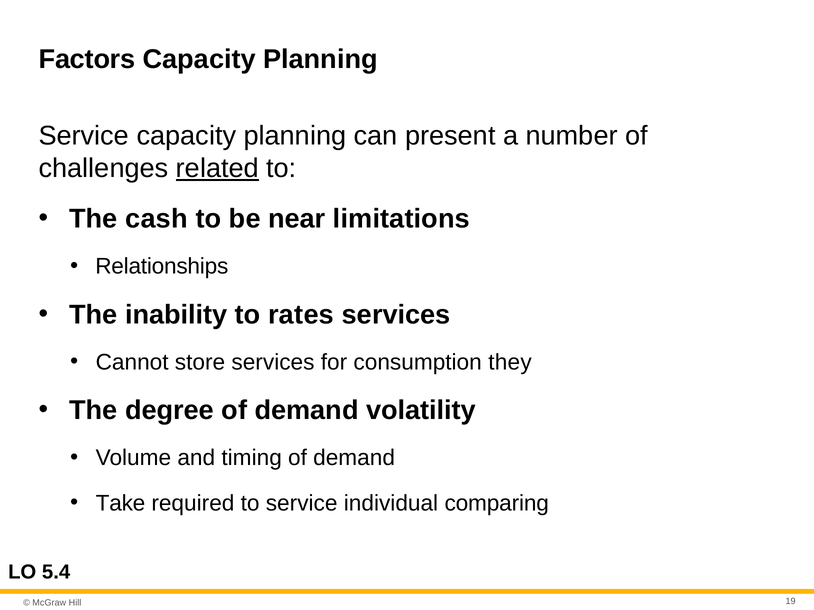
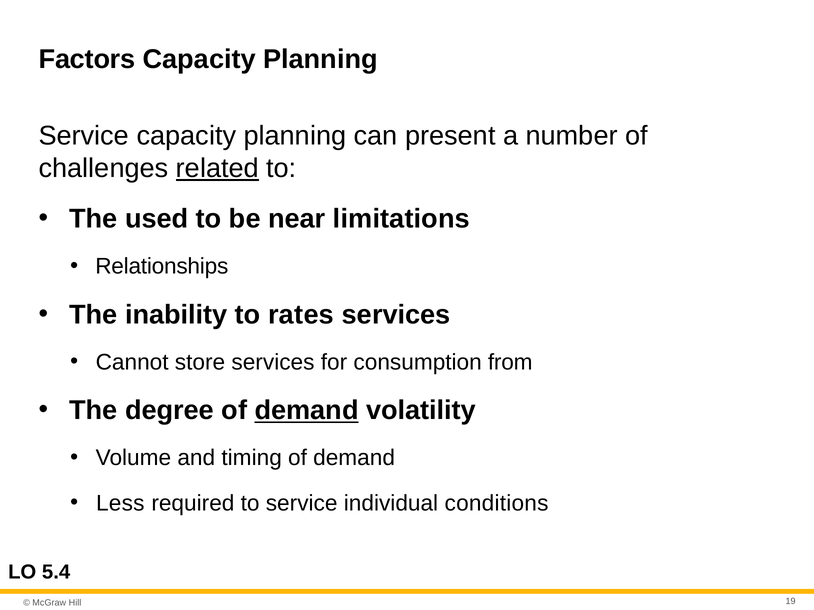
cash: cash -> used (157, 219)
they: they -> from (510, 363)
demand underline: none -> present (307, 411)
Take: Take -> Less (120, 504)
comparing: comparing -> conditions (497, 504)
